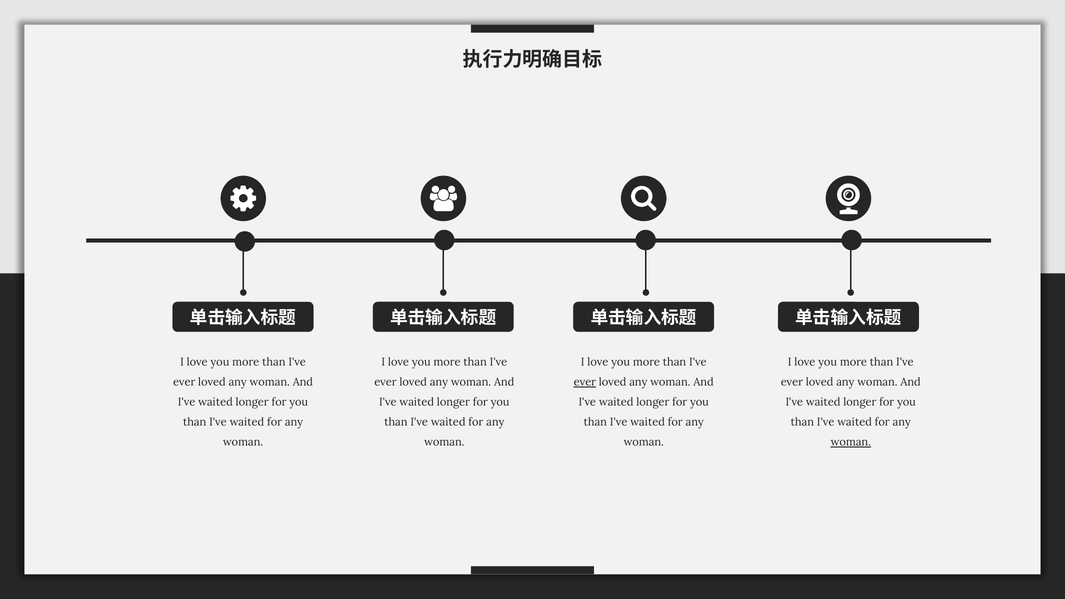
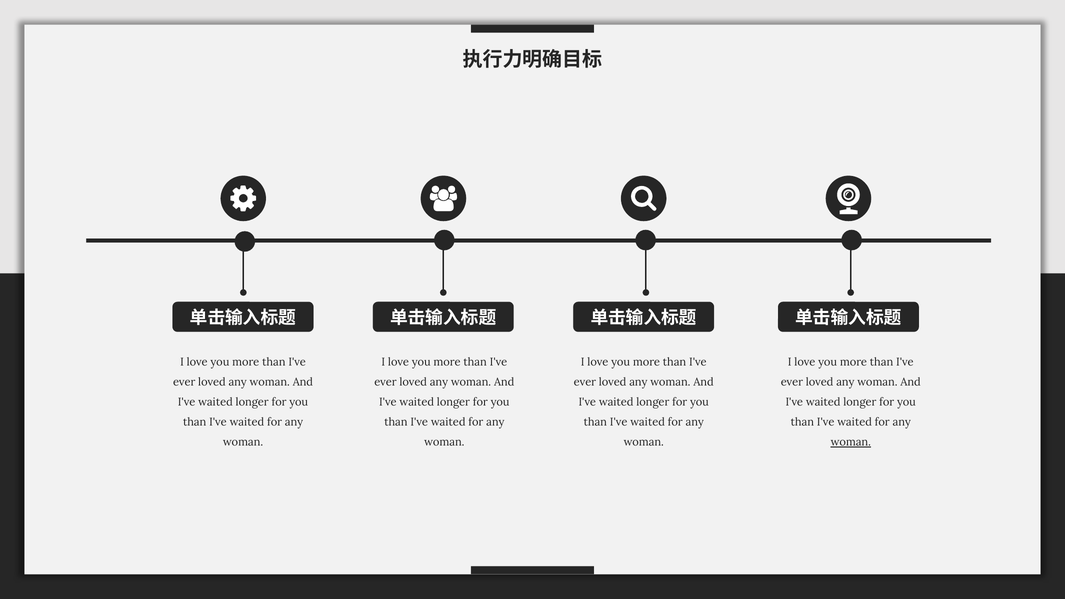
ever underline: present -> none (585, 382)
